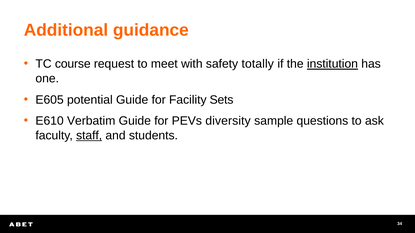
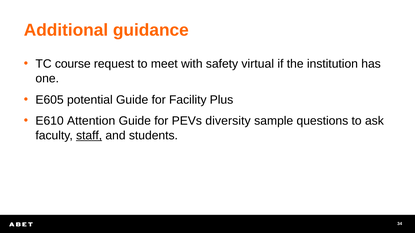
totally: totally -> virtual (258, 64)
institution underline: present -> none (332, 64)
Sets: Sets -> Plus (221, 100)
Verbatim: Verbatim -> Attention (91, 121)
